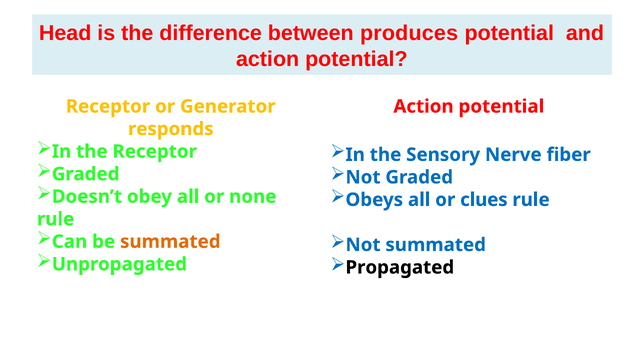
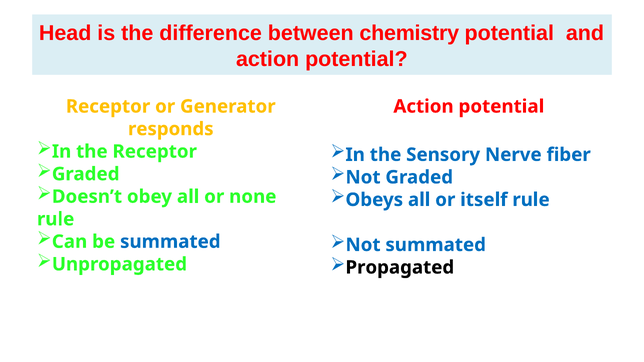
produces: produces -> chemistry (409, 33)
clues: clues -> itself (484, 200)
summated colour: orange -> blue (170, 242)
